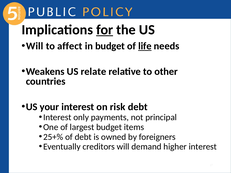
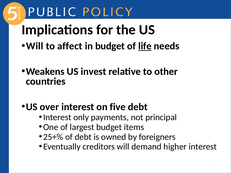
for underline: present -> none (105, 30)
relate: relate -> invest (93, 72)
your: your -> over (49, 107)
risk: risk -> five (118, 107)
